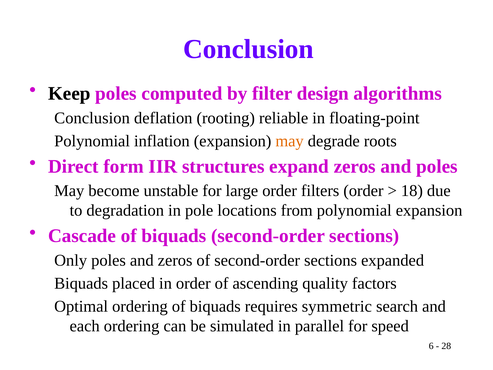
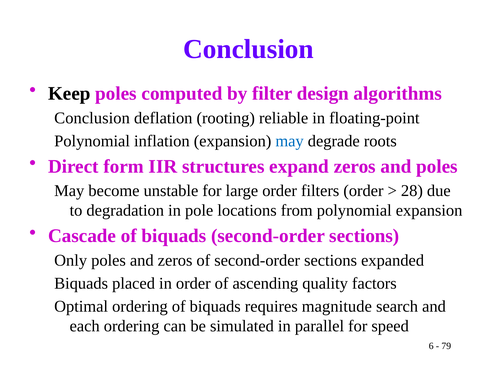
may colour: orange -> blue (290, 141)
18: 18 -> 28 (412, 191)
symmetric: symmetric -> magnitude (337, 306)
28: 28 -> 79 (446, 346)
